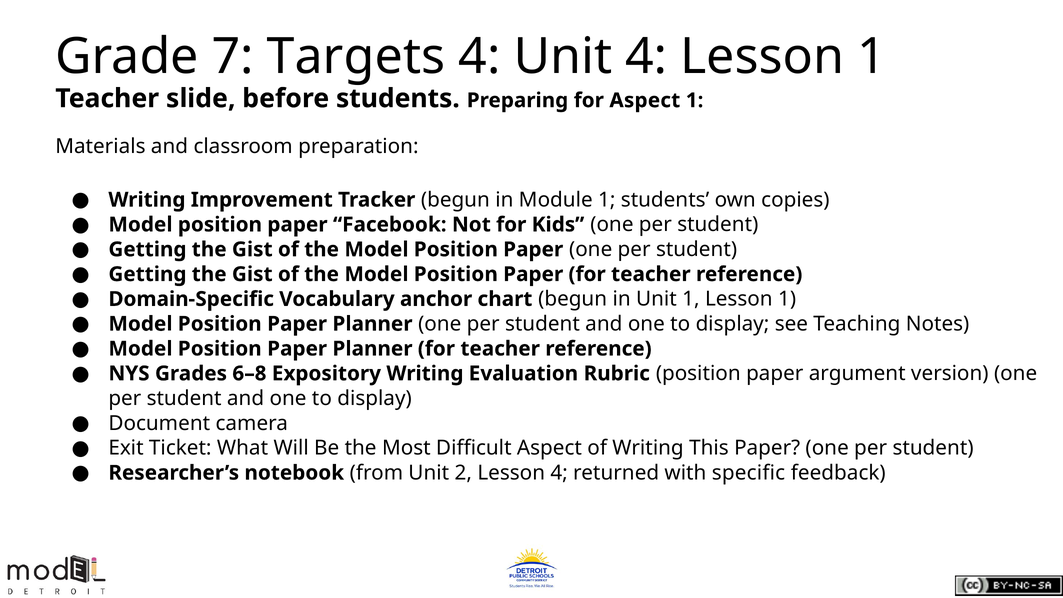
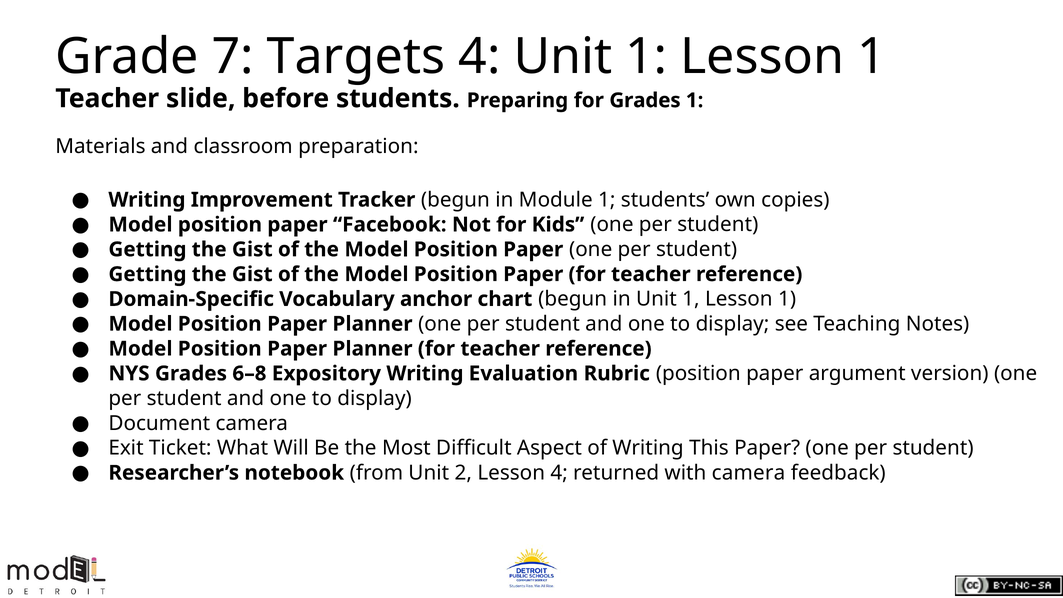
4 Unit 4: 4 -> 1 (646, 57)
for Aspect: Aspect -> Grades (645, 100)
with specific: specific -> camera (749, 473)
